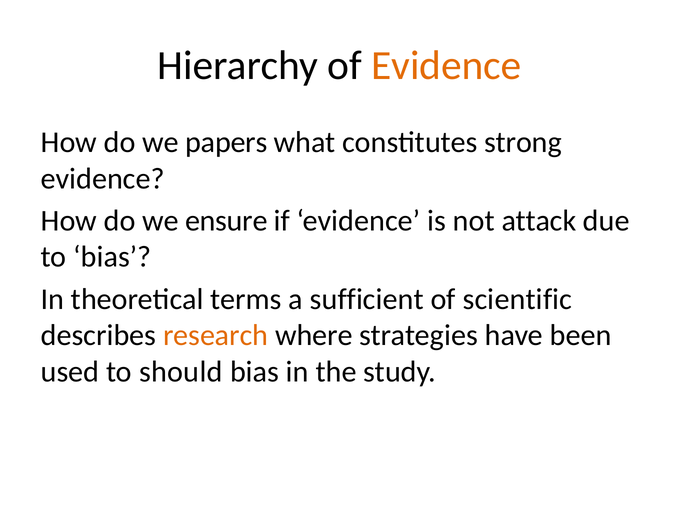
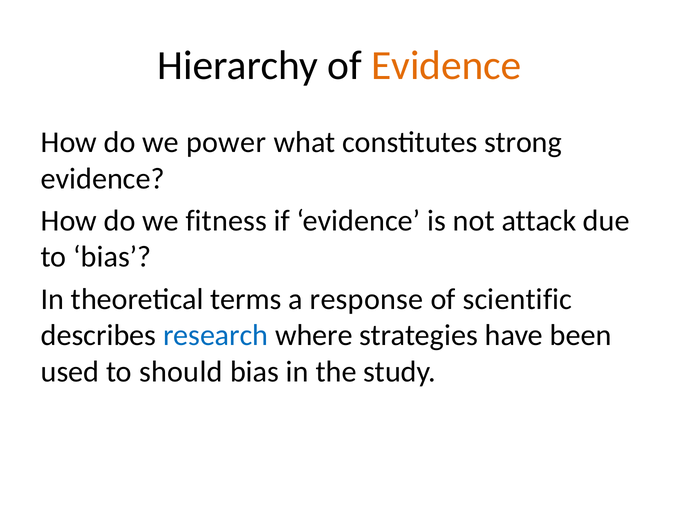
papers: papers -> power (226, 142)
ensure: ensure -> fitness (226, 221)
sufficient: sufficient -> response (367, 299)
research colour: orange -> blue (216, 336)
